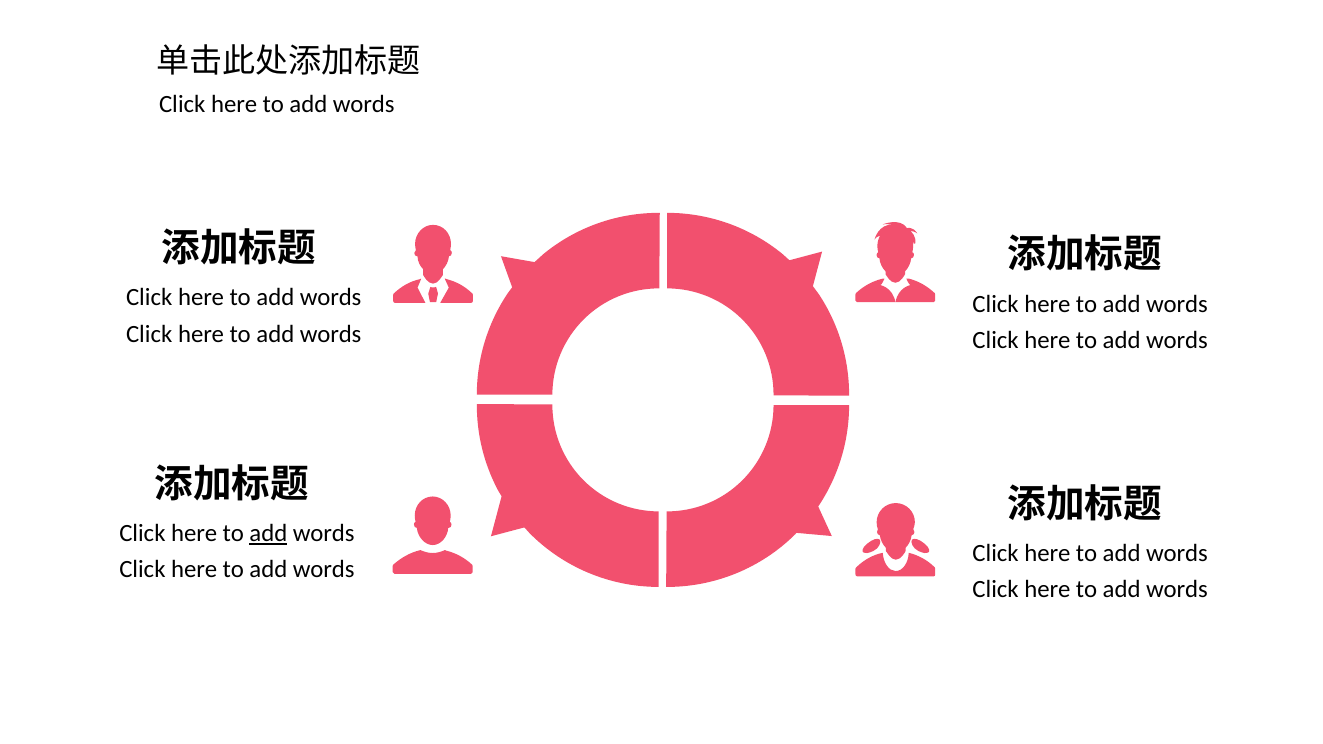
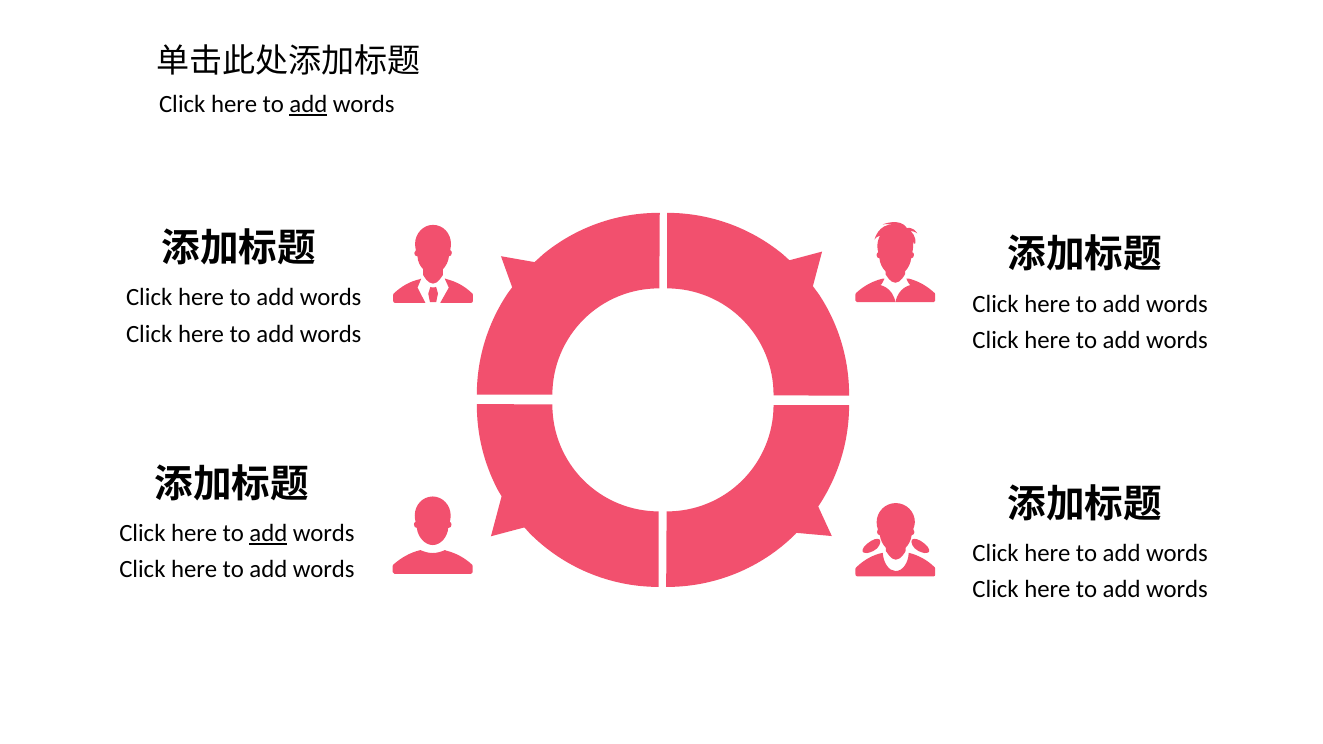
add underline: none -> present (308, 104)
